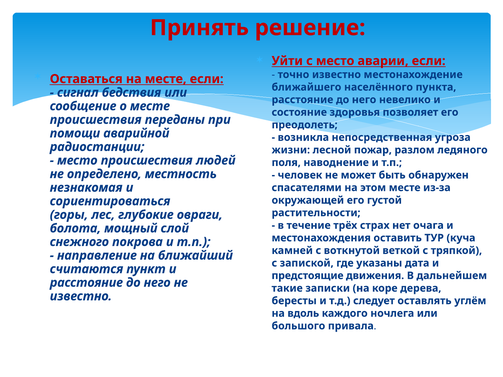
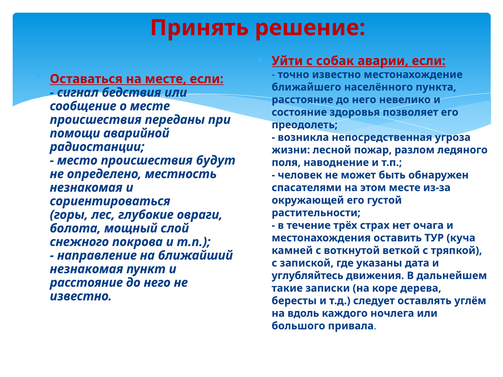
с место: место -> собак (335, 61)
людей: людей -> будут (216, 161)
считаются: считаются -> незнакомая (86, 269)
предстоящие: предстоящие -> углубляйтесь (308, 276)
